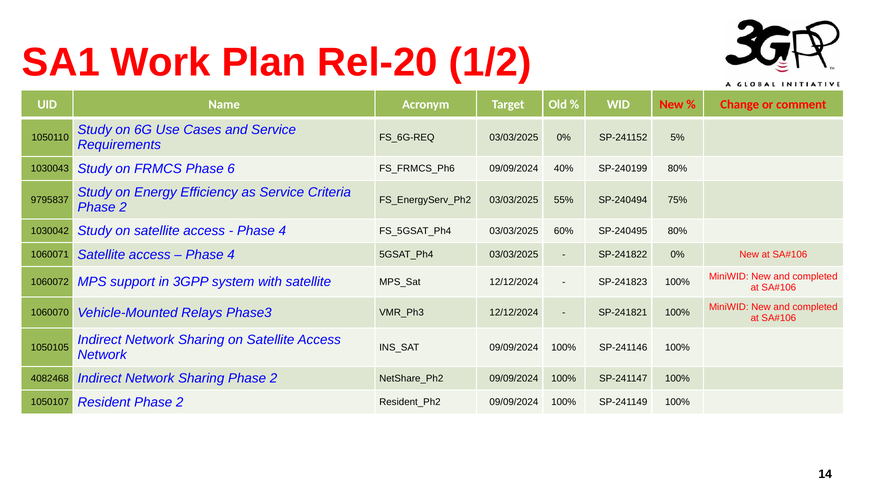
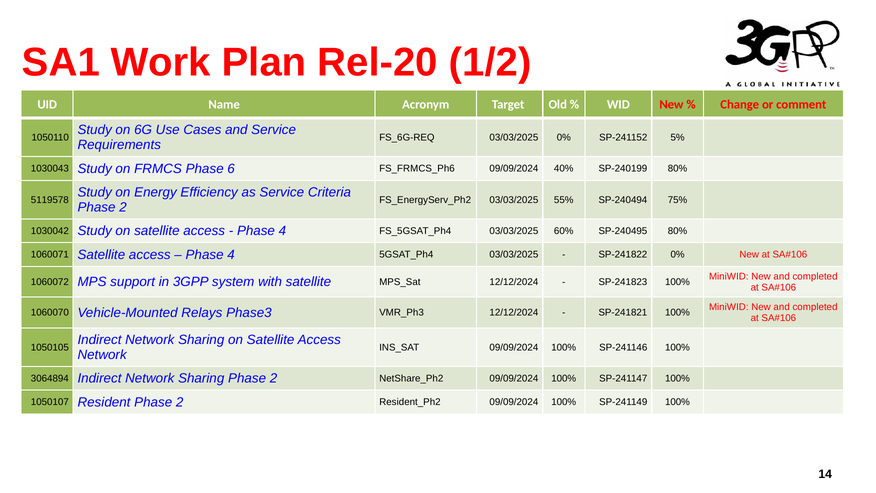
9795837: 9795837 -> 5119578 (50, 200)
4082468: 4082468 -> 3064894 (50, 378)
